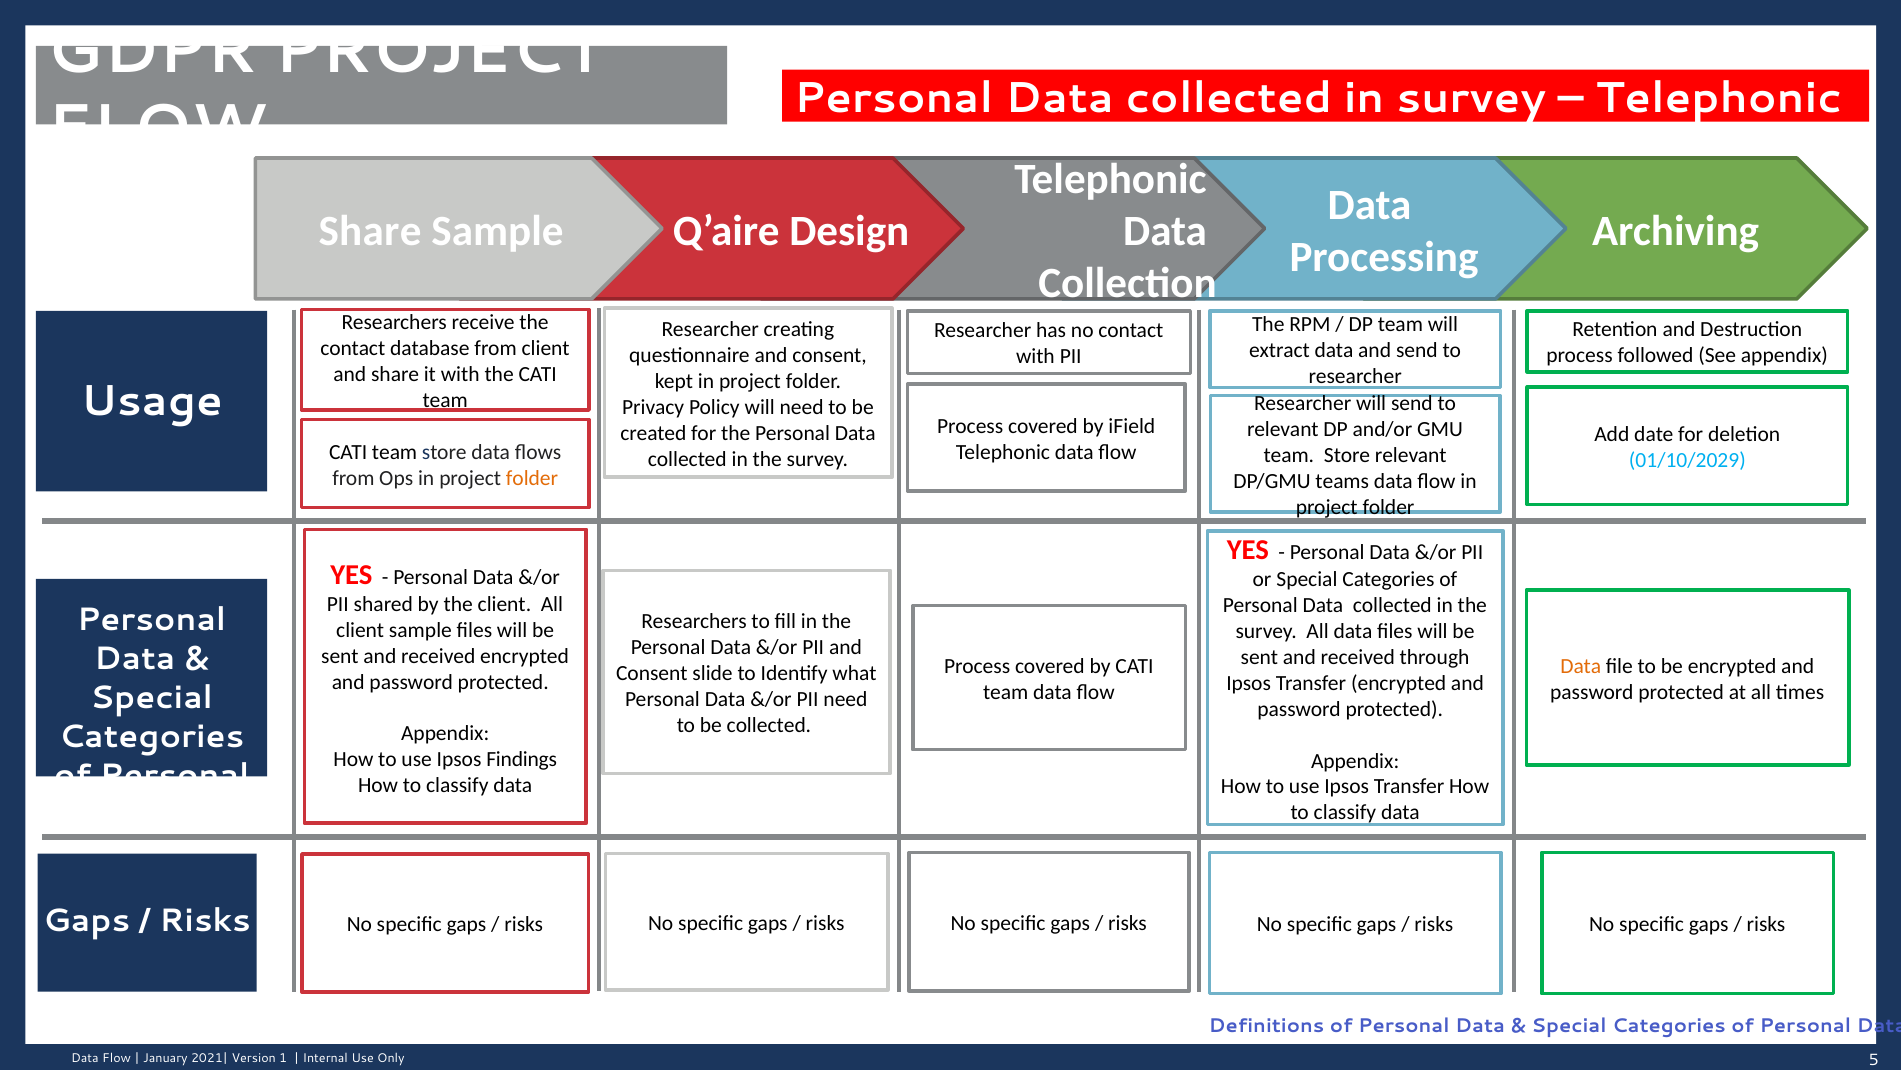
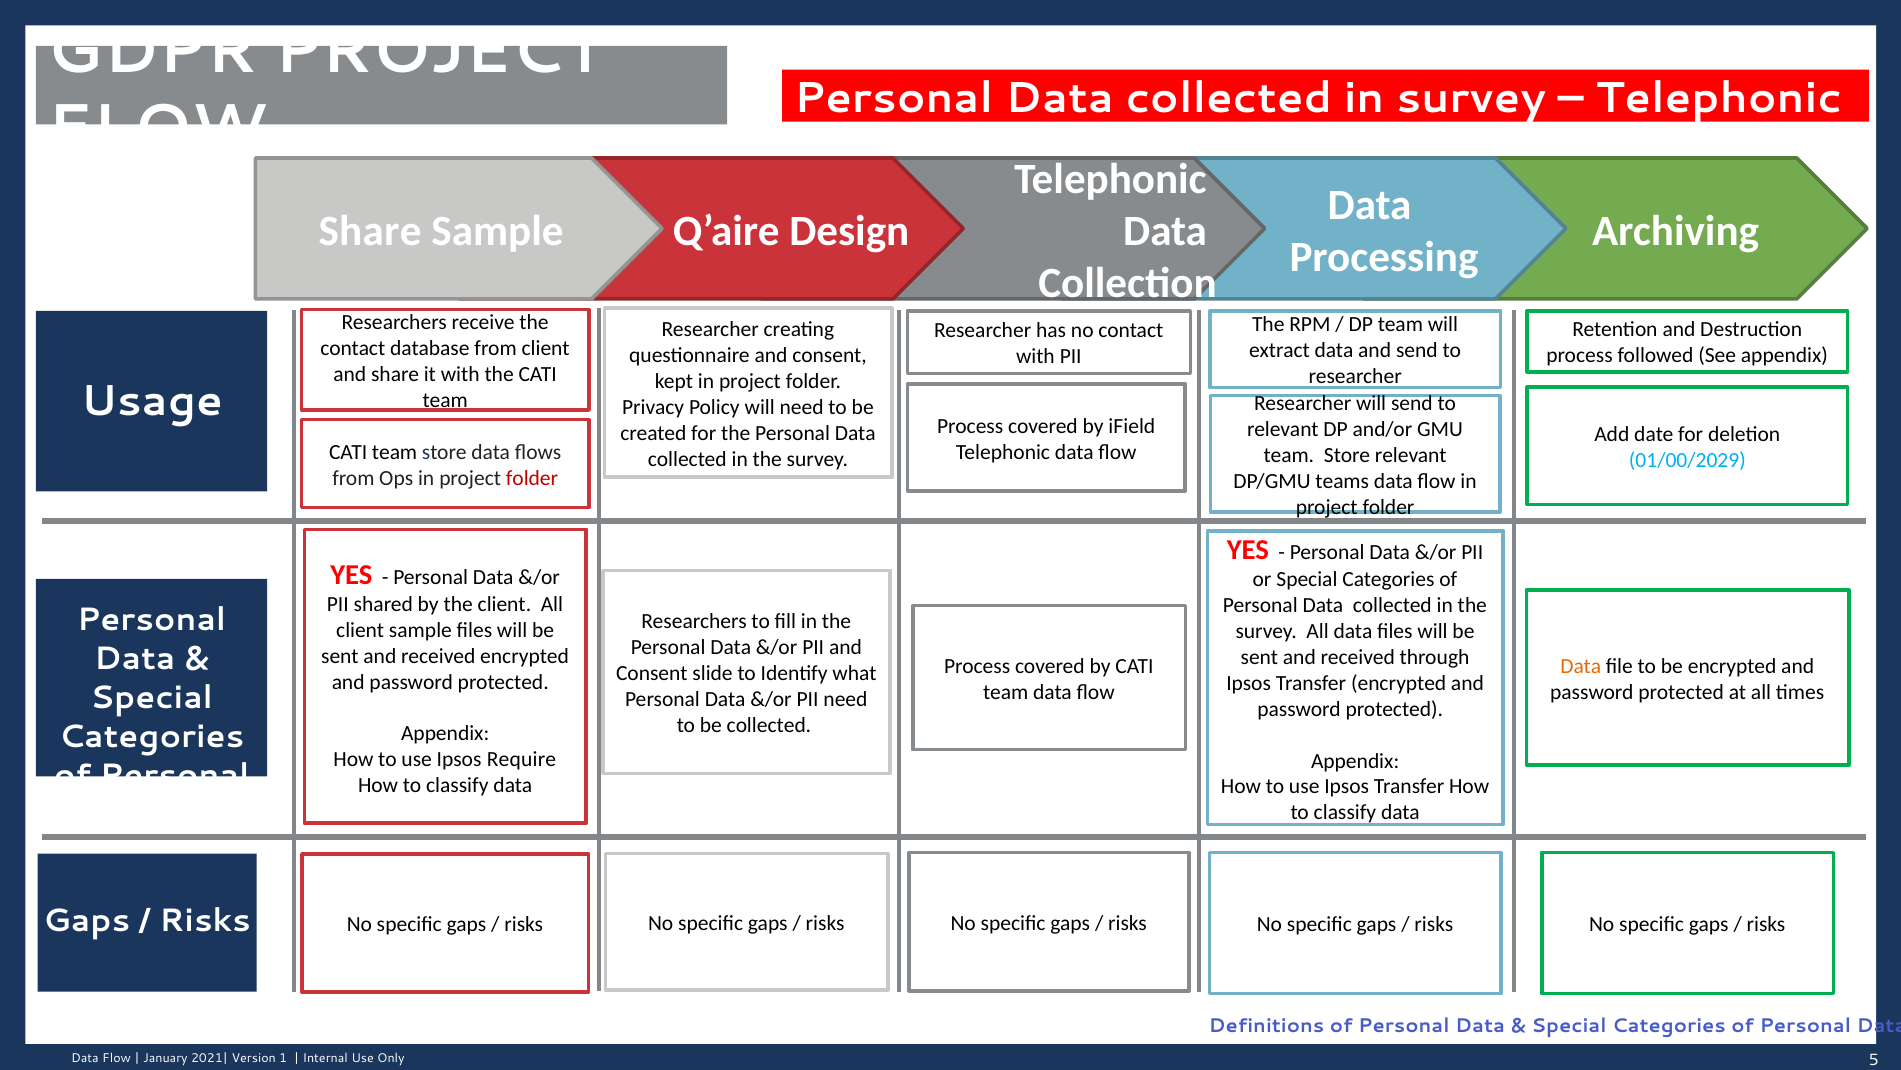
01/10/2029: 01/10/2029 -> 01/00/2029 (1687, 460)
folder colour: orange -> red (532, 478)
Findings: Findings -> Require (521, 759)
